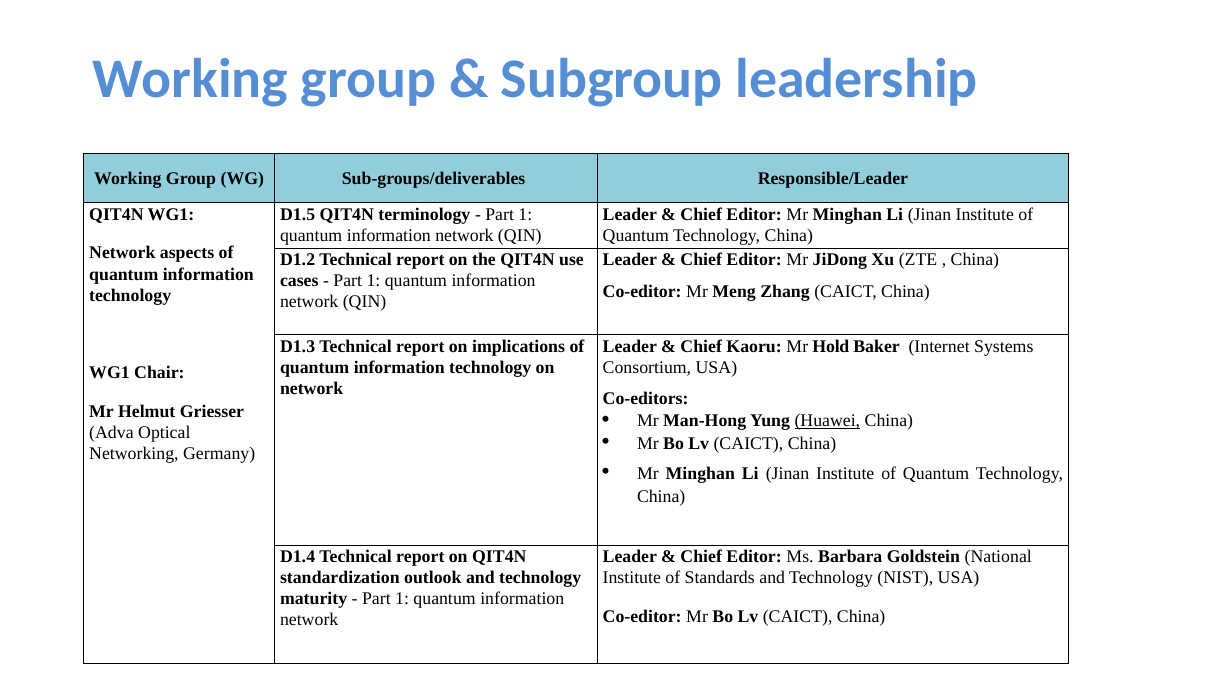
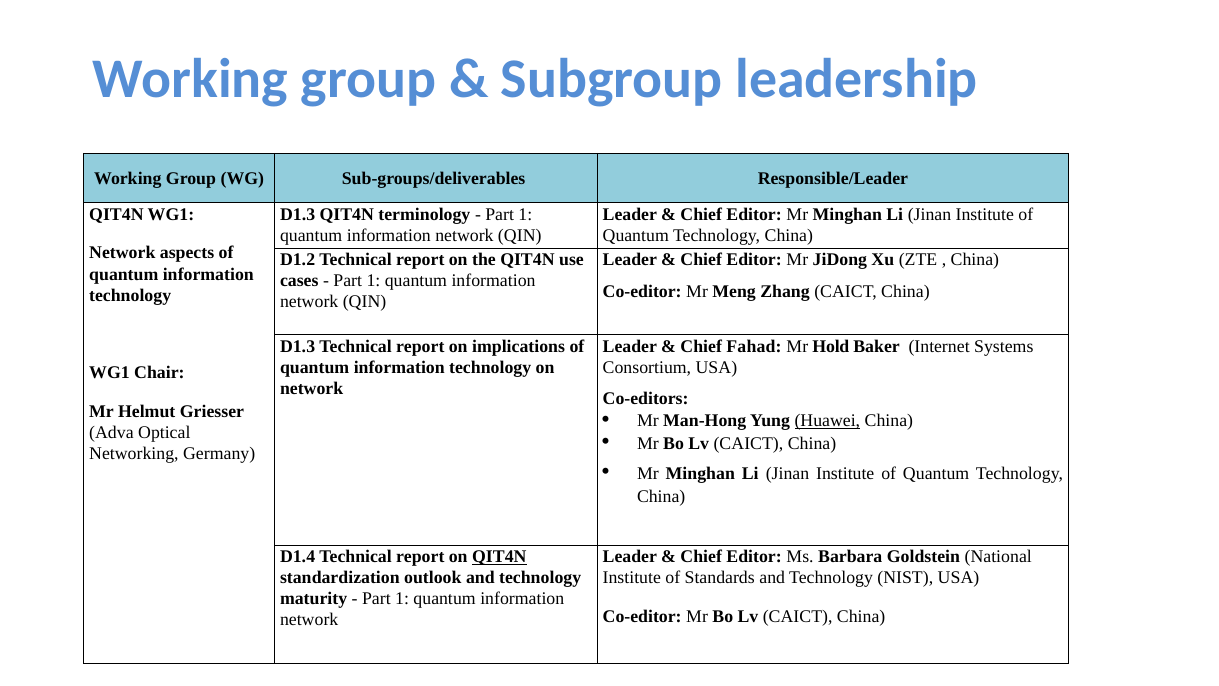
D1.5: D1.5 -> D1.3 (298, 214)
Kaoru: Kaoru -> Fahad (754, 346)
QIT4N underline: none -> present (499, 557)
